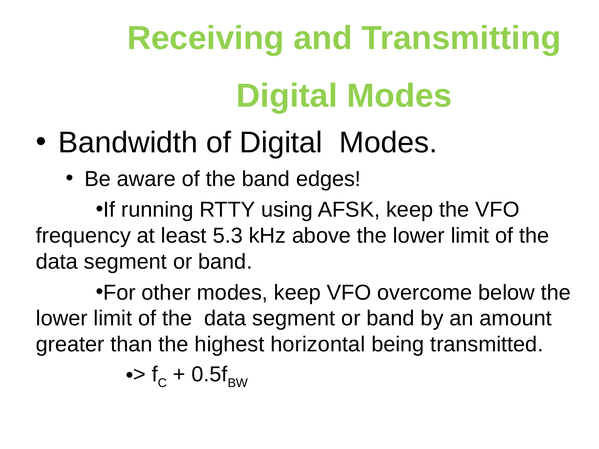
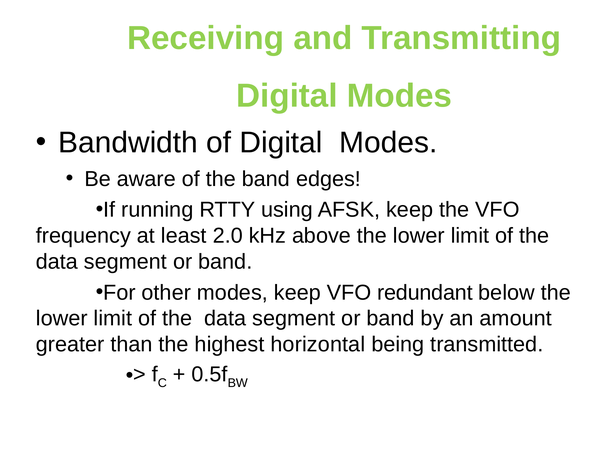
5.3: 5.3 -> 2.0 (228, 236)
overcome: overcome -> redundant (425, 293)
